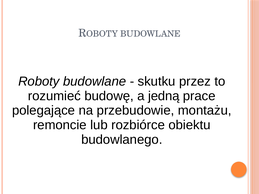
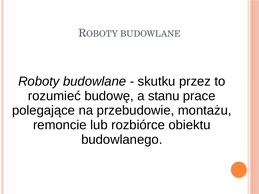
jedną: jedną -> stanu (164, 96)
